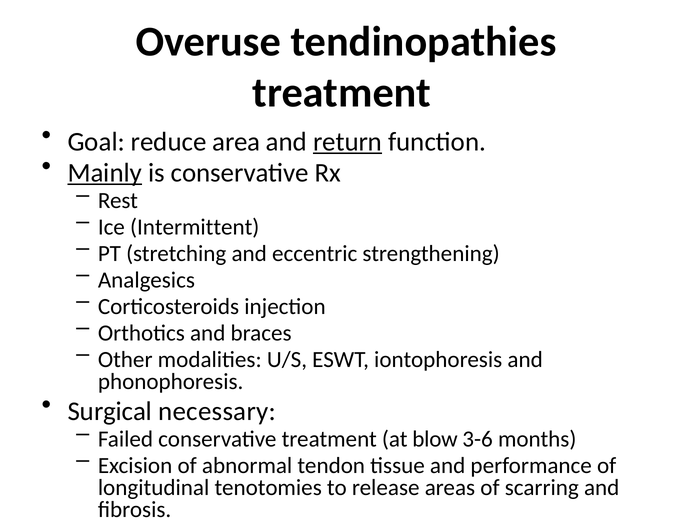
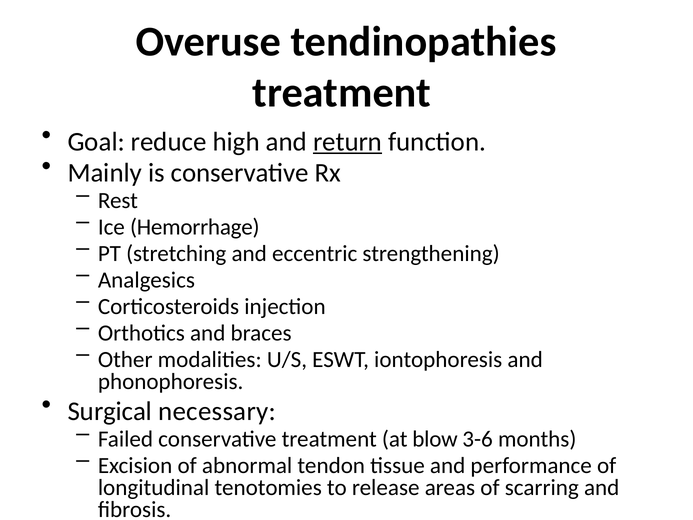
area: area -> high (236, 142)
Mainly underline: present -> none (105, 173)
Intermittent: Intermittent -> Hemorrhage (195, 227)
